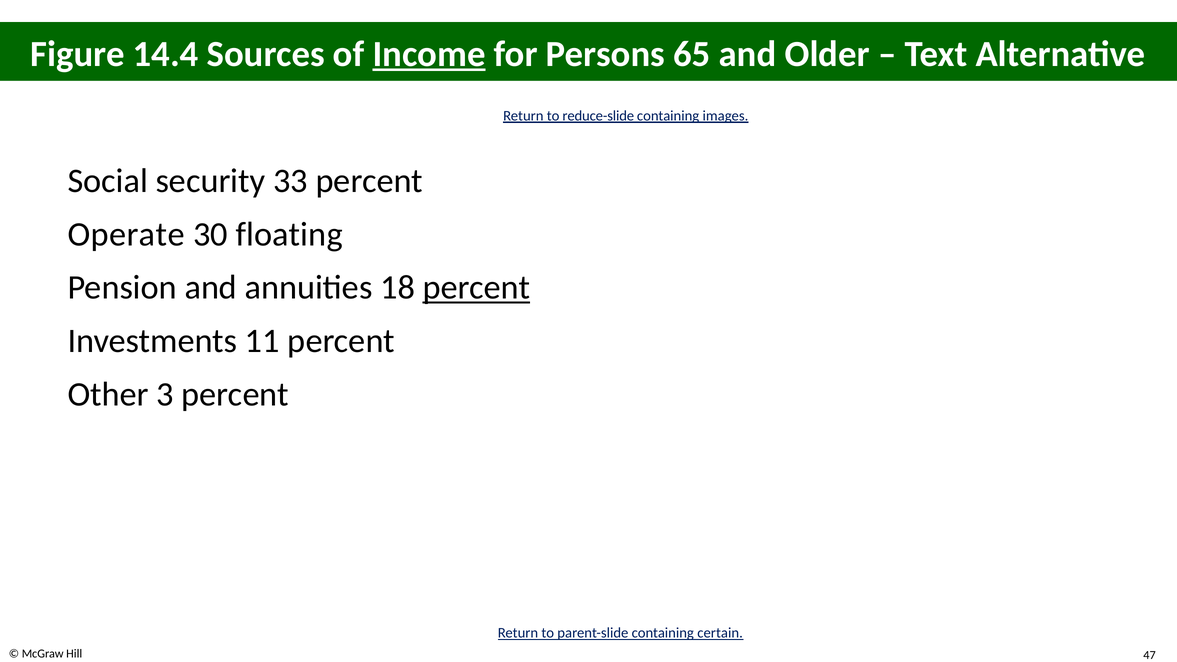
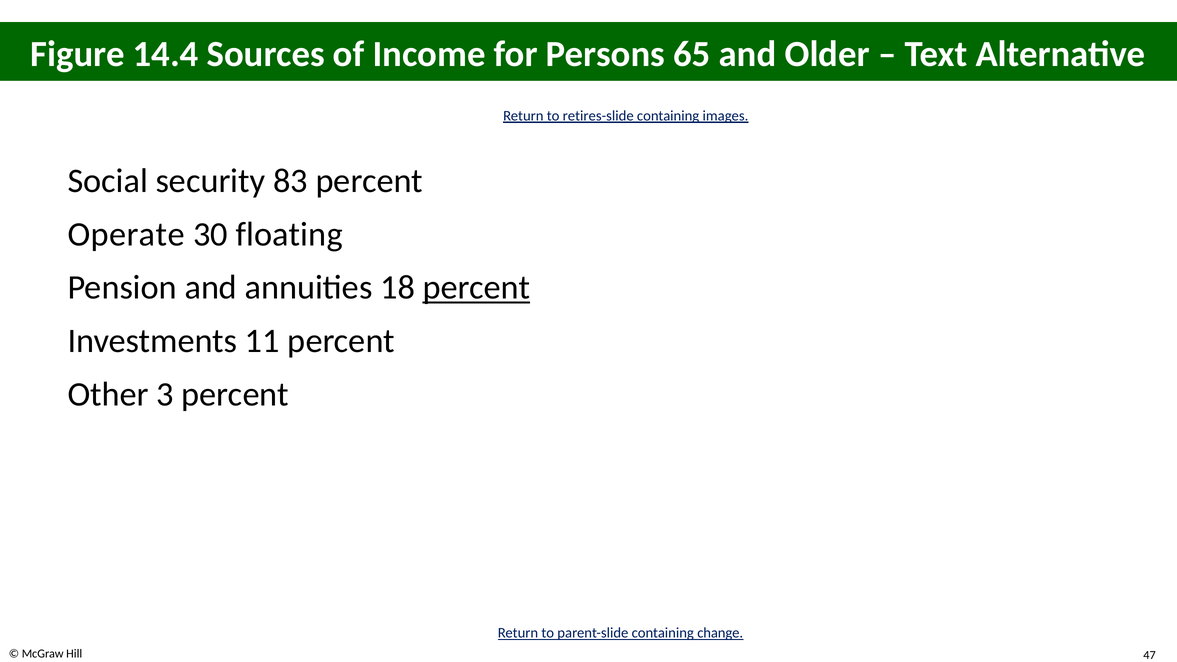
Income underline: present -> none (429, 54)
reduce-slide: reduce-slide -> retires-slide (598, 116)
33: 33 -> 83 (290, 181)
certain: certain -> change (720, 633)
